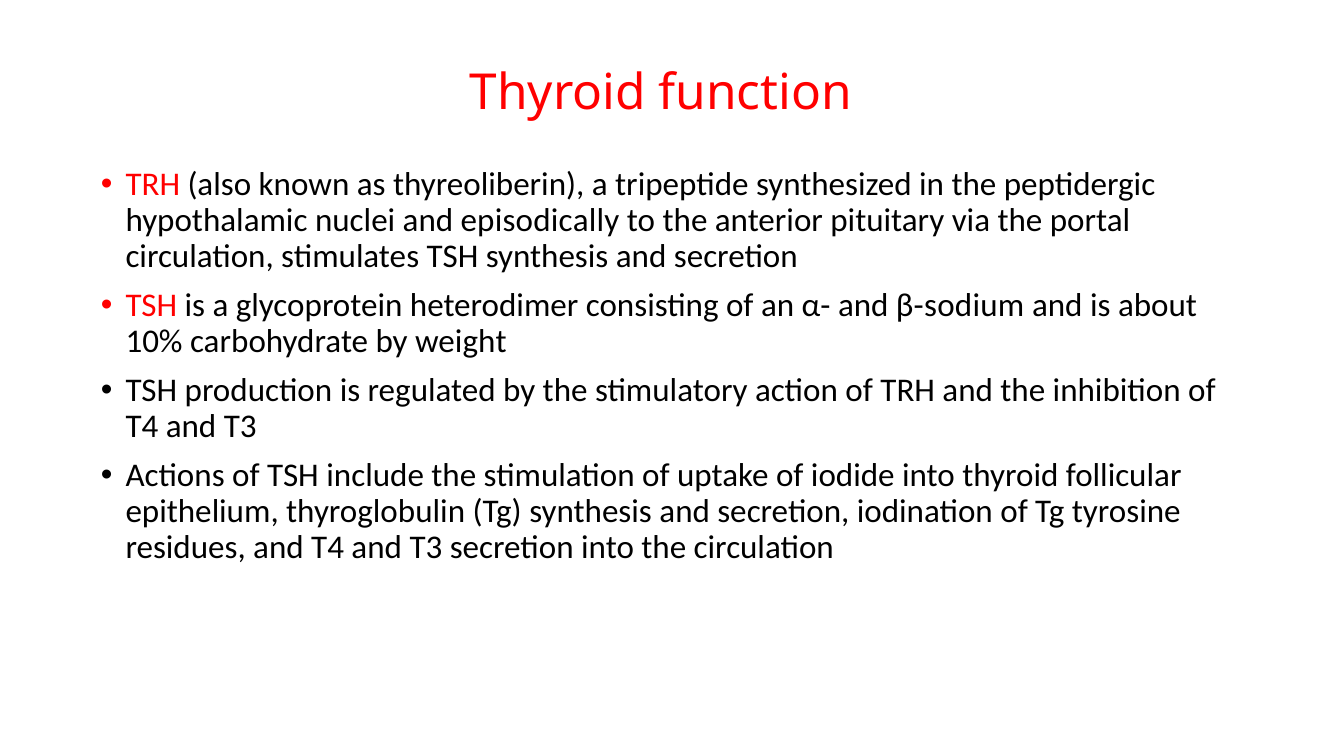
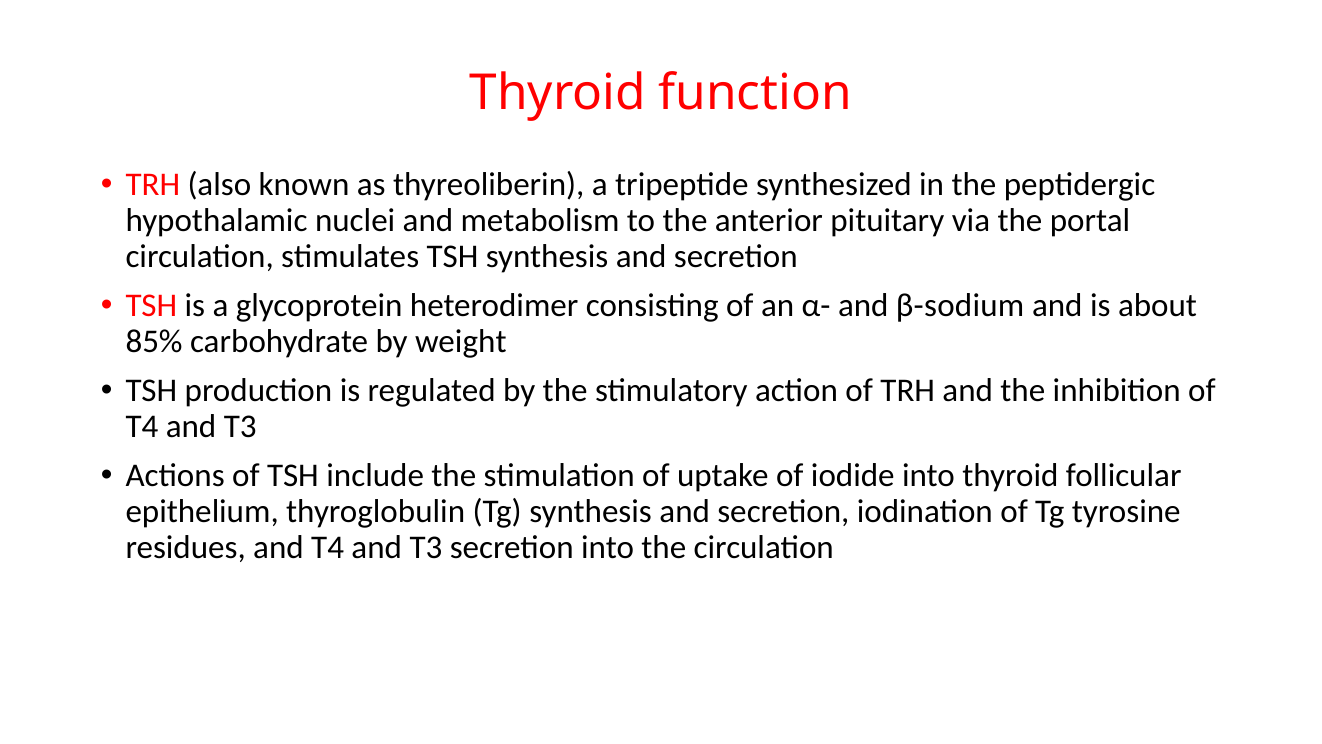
episodically: episodically -> metabolism (540, 220)
10%: 10% -> 85% (154, 341)
